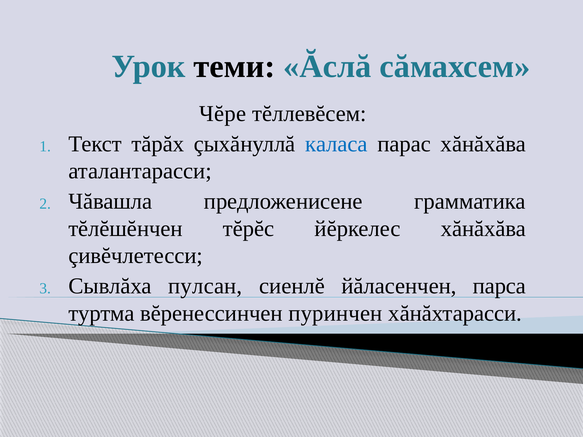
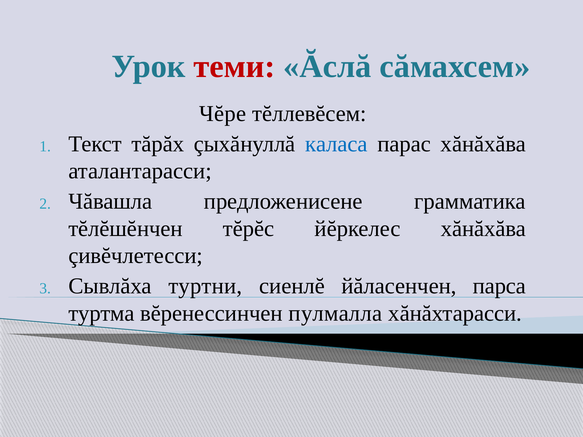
теми colour: black -> red (234, 66)
пулсан: пулсан -> туртни (205, 286)
пуринчен: пуринчен -> пулмалла (335, 313)
